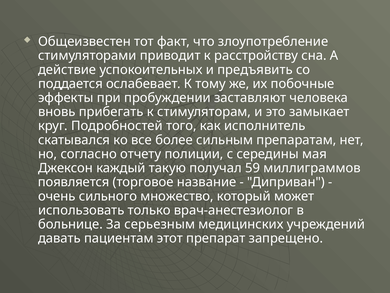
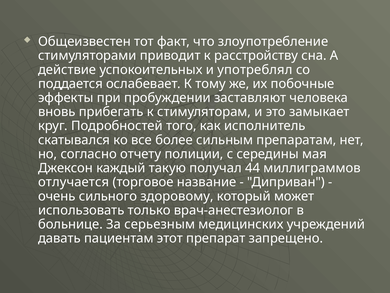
предъявить: предъявить -> употреблял (255, 70)
59: 59 -> 44 (253, 168)
появляется: появляется -> отлучается (74, 182)
множество: множество -> здоровому (177, 196)
